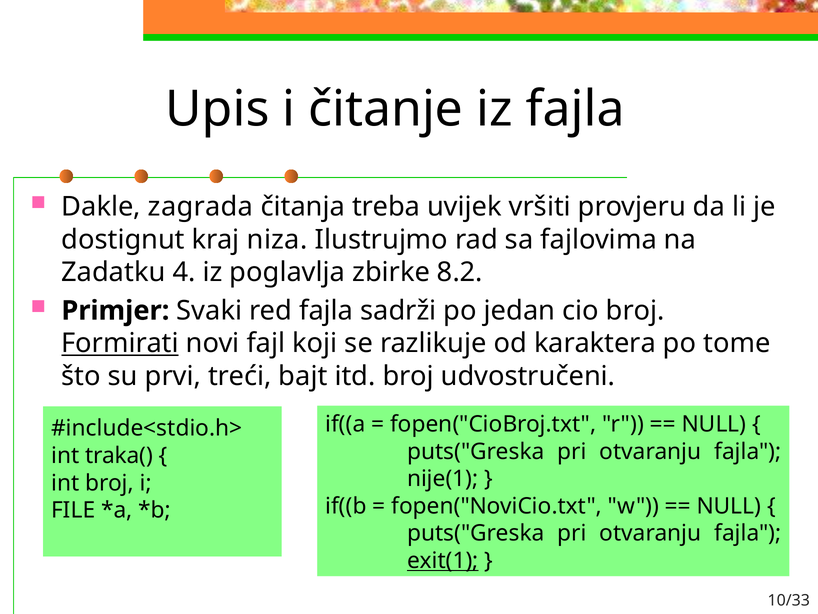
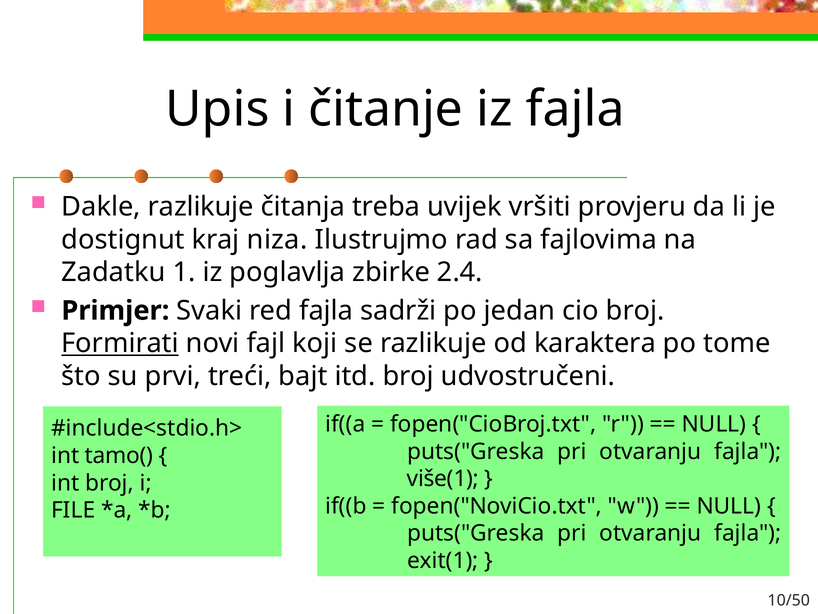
Dakle zagrada: zagrada -> razlikuje (201, 207)
4: 4 -> 1 (184, 272)
8.2: 8.2 -> 2.4 (460, 272)
traka(: traka( -> tamo( (119, 455)
nije(1: nije(1 -> više(1 (443, 478)
exit(1 underline: present -> none (443, 560)
10/33: 10/33 -> 10/50 (789, 600)
